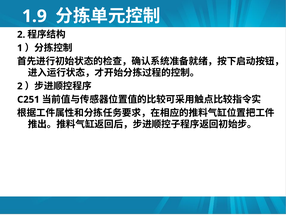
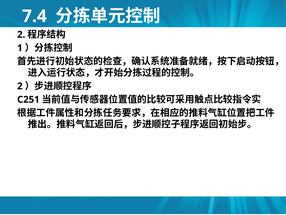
1.9: 1.9 -> 7.4 (34, 16)
